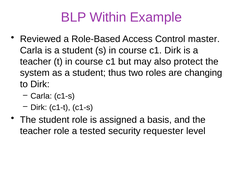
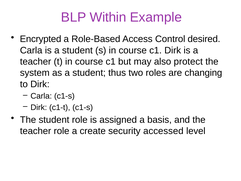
Reviewed: Reviewed -> Encrypted (41, 39)
master: master -> desired (204, 39)
tested: tested -> create (93, 131)
requester: requester -> accessed (163, 131)
